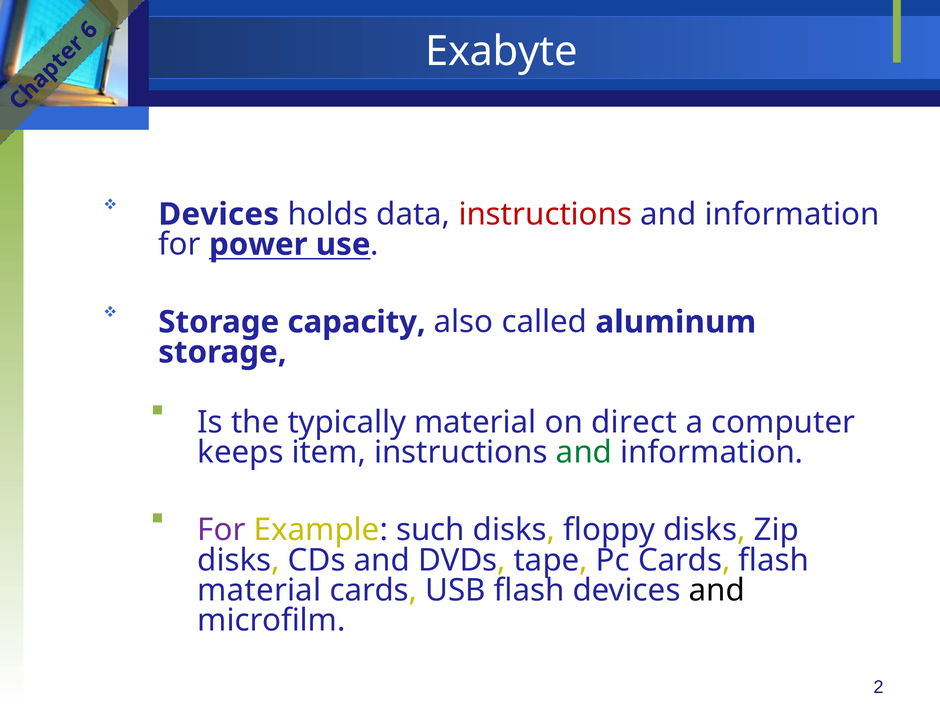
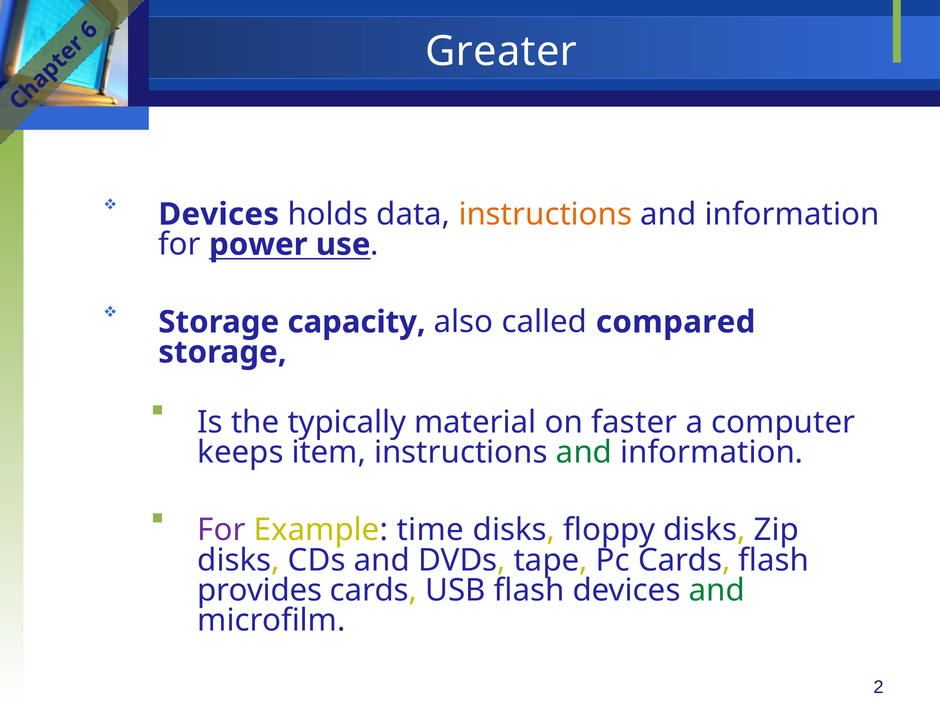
Exabyte: Exabyte -> Greater (501, 52)
instructions colour: red -> orange (545, 214)
aluminum: aluminum -> compared (676, 322)
direct: direct -> faster (634, 422)
such: such -> time (430, 530)
material: material -> provides (260, 590)
and colour: black -> green (717, 590)
